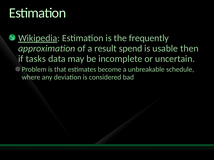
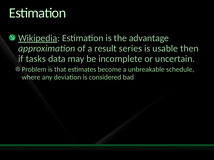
frequently: frequently -> advantage (149, 38)
spend: spend -> series (130, 49)
